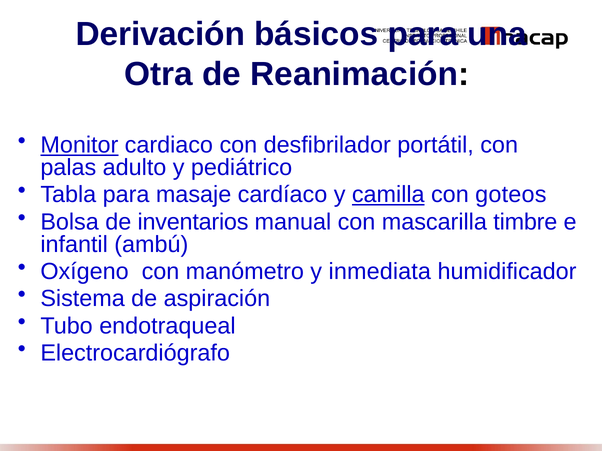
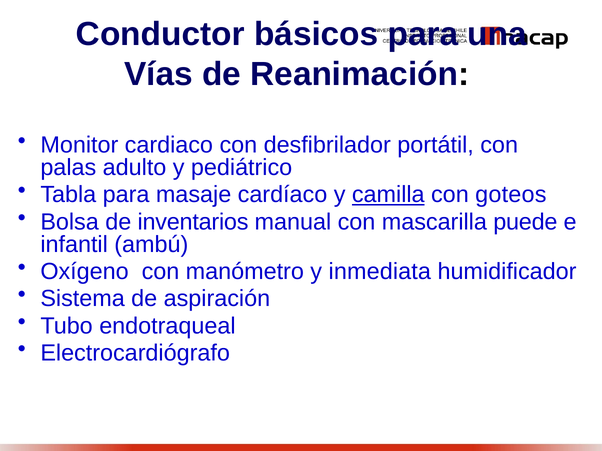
Derivación: Derivación -> Conductor (160, 34)
Otra: Otra -> Vías (159, 74)
Monitor underline: present -> none (79, 145)
timbre: timbre -> puede (525, 222)
